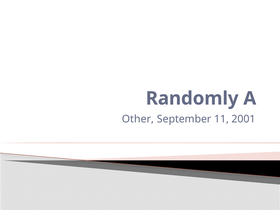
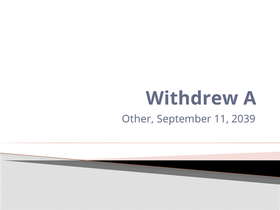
Randomly: Randomly -> Withdrew (192, 98)
2001: 2001 -> 2039 (244, 119)
